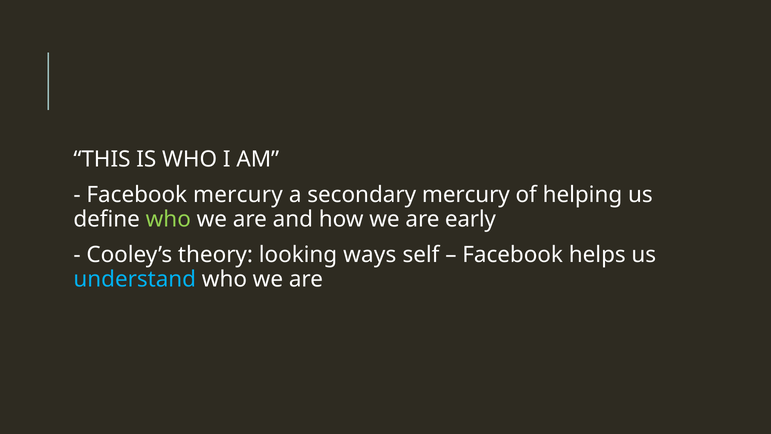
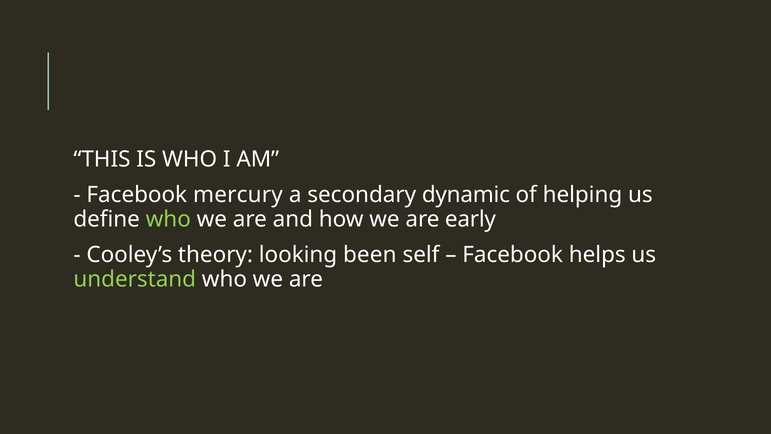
secondary mercury: mercury -> dynamic (466, 195)
ways: ways -> been (370, 255)
understand colour: light blue -> light green (135, 279)
